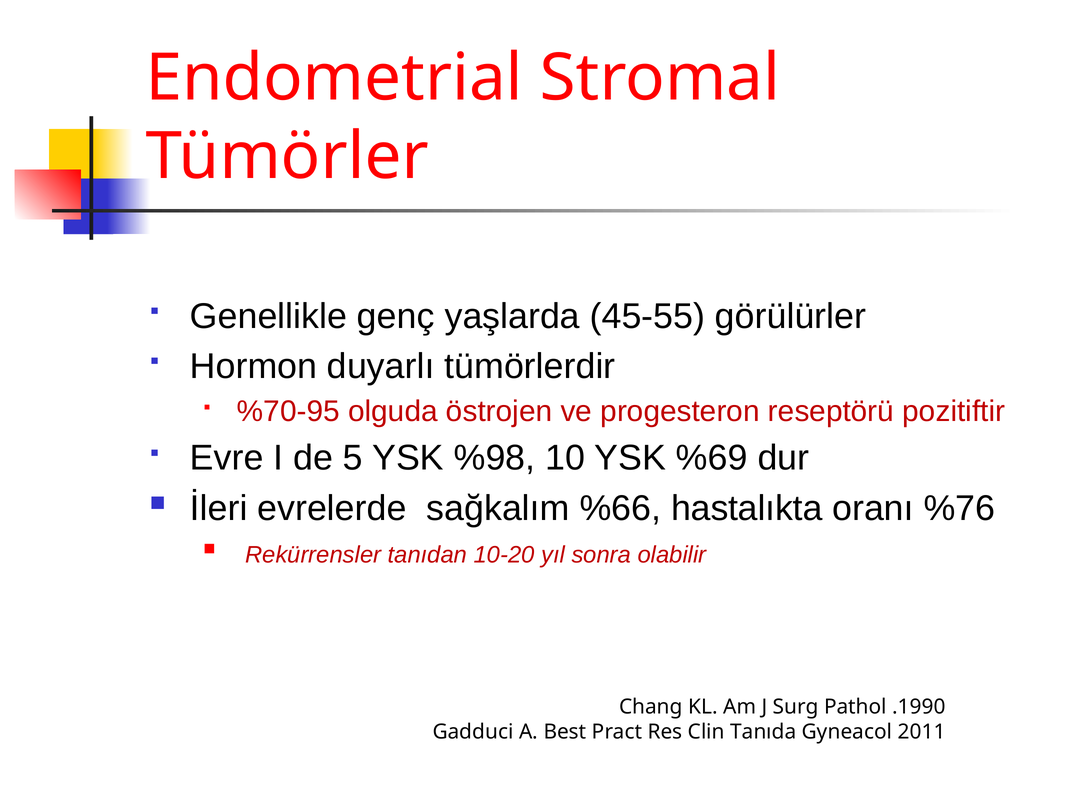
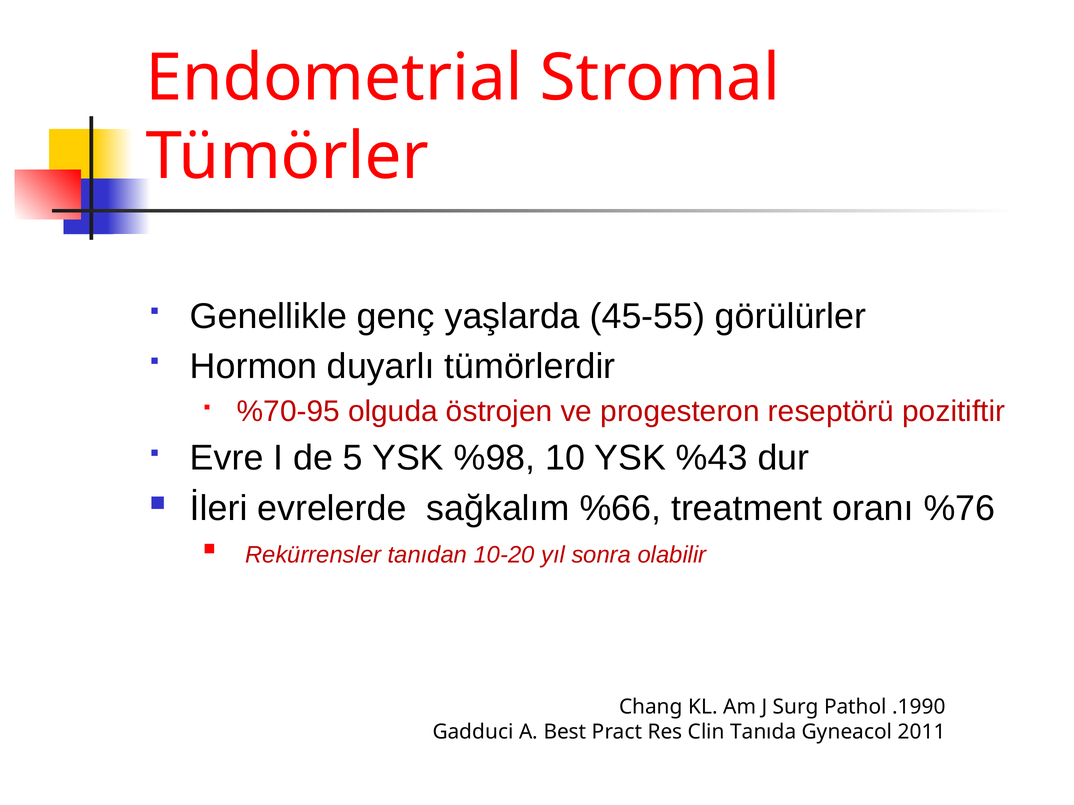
%69: %69 -> %43 (712, 458)
hastalıkta: hastalıkta -> treatment (747, 509)
